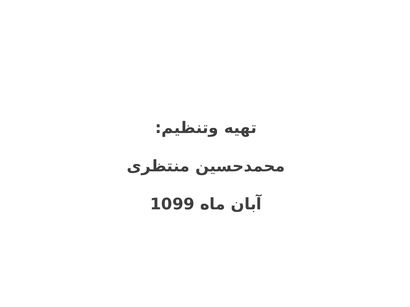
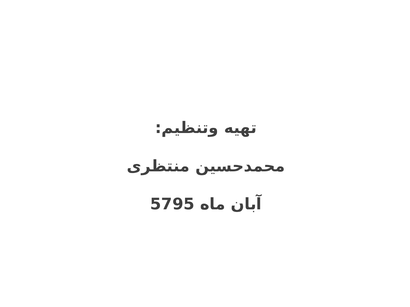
1099: 1099 -> 5795 (172, 205)
